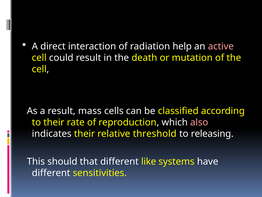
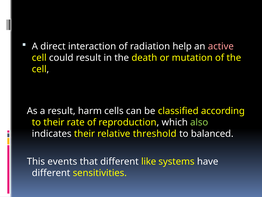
mass: mass -> harm (90, 111)
also colour: pink -> light green (199, 122)
releasing: releasing -> balanced (212, 133)
should: should -> events (62, 161)
